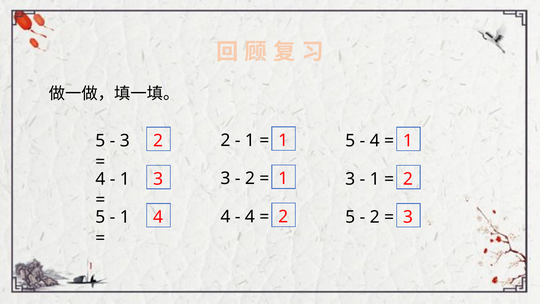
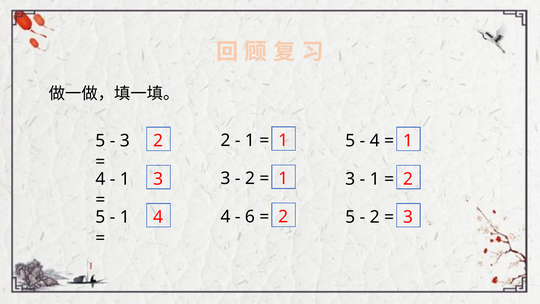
4: 4 -> 6 (250, 217)
